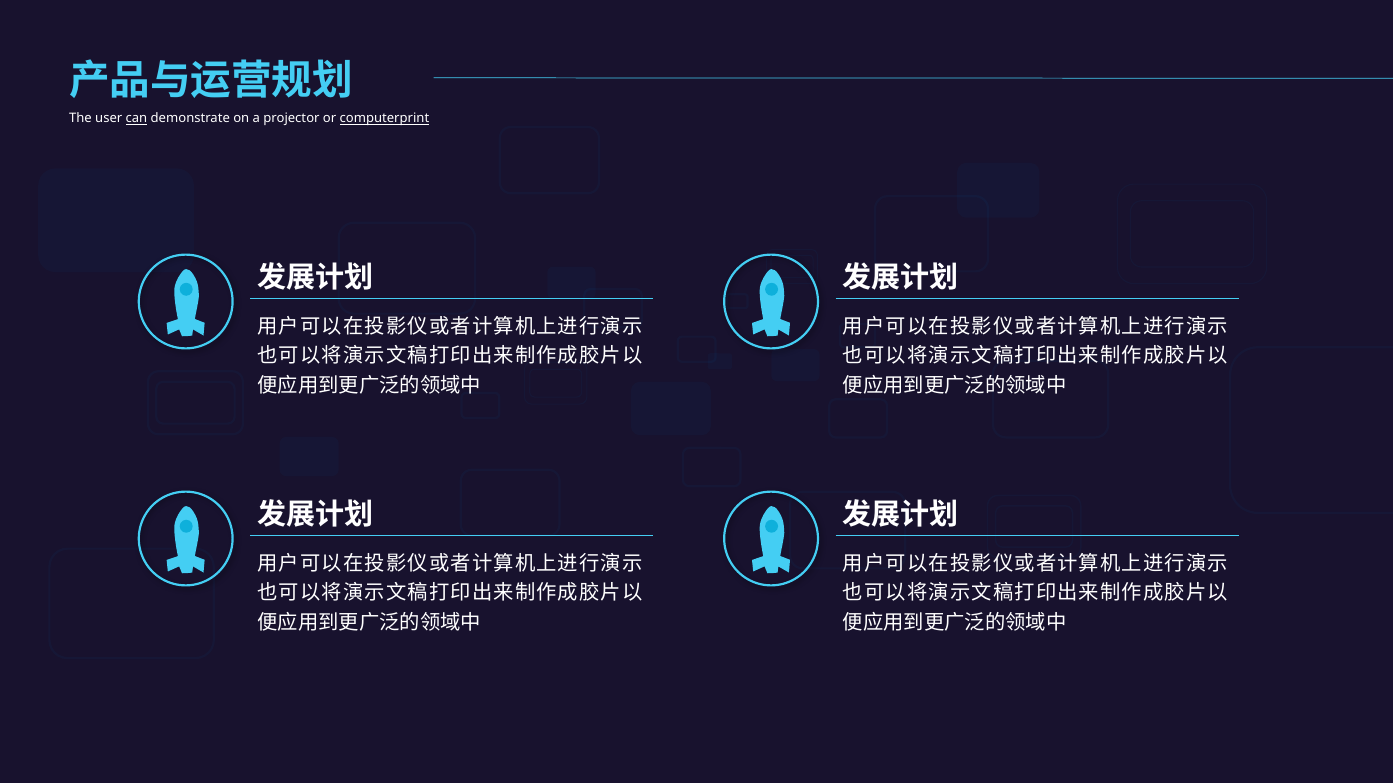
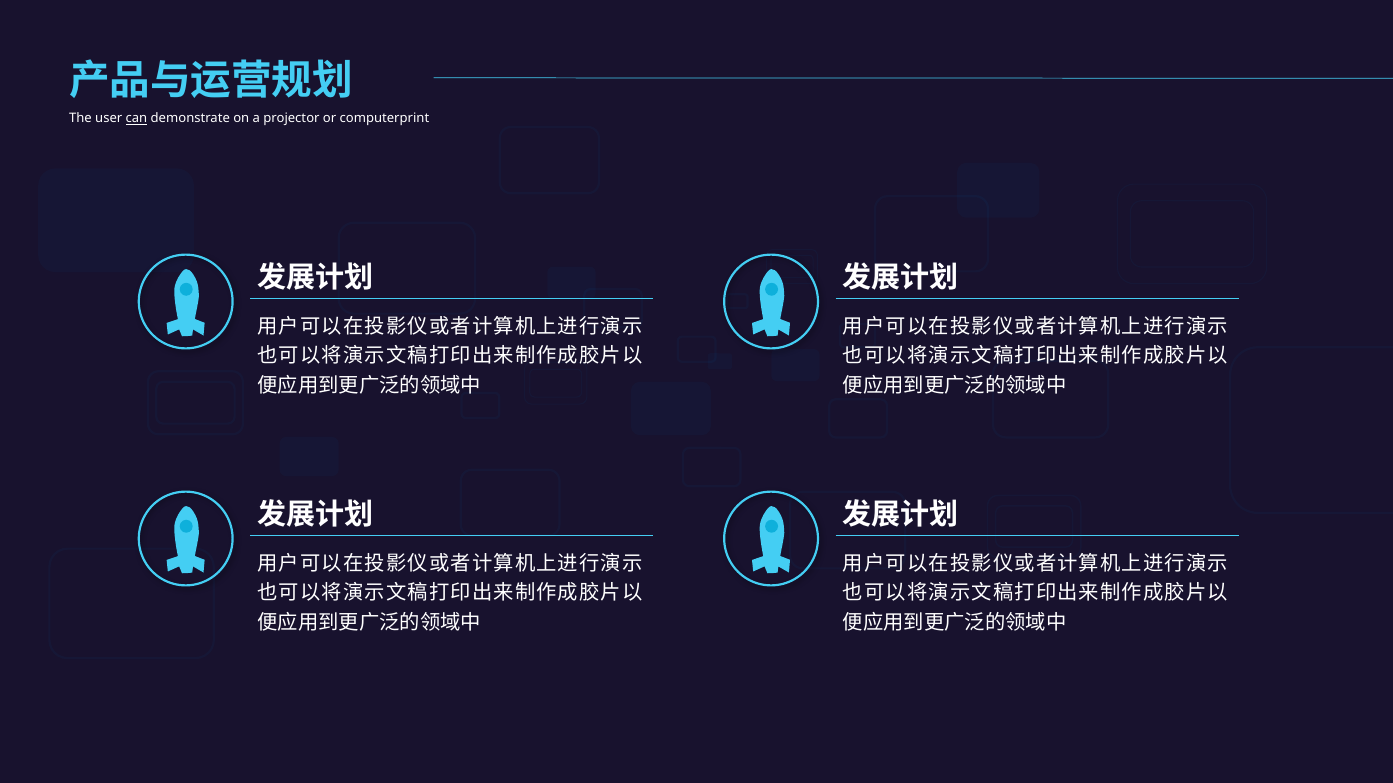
computerprint underline: present -> none (384, 118)
